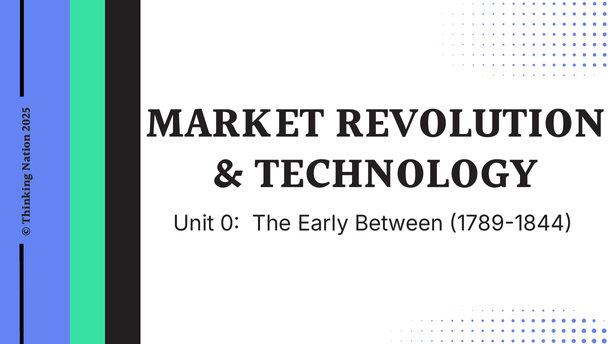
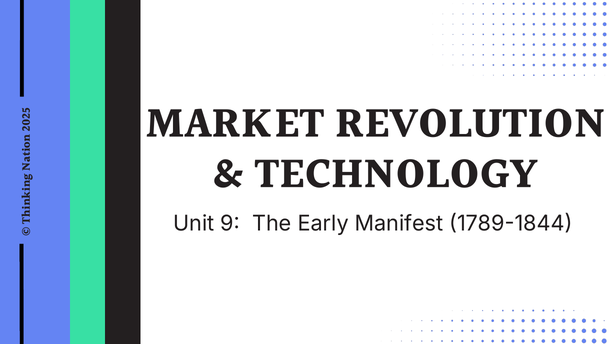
Unit 0: 0 -> 9 (230, 223)
Between: Between -> Manifest (399, 223)
